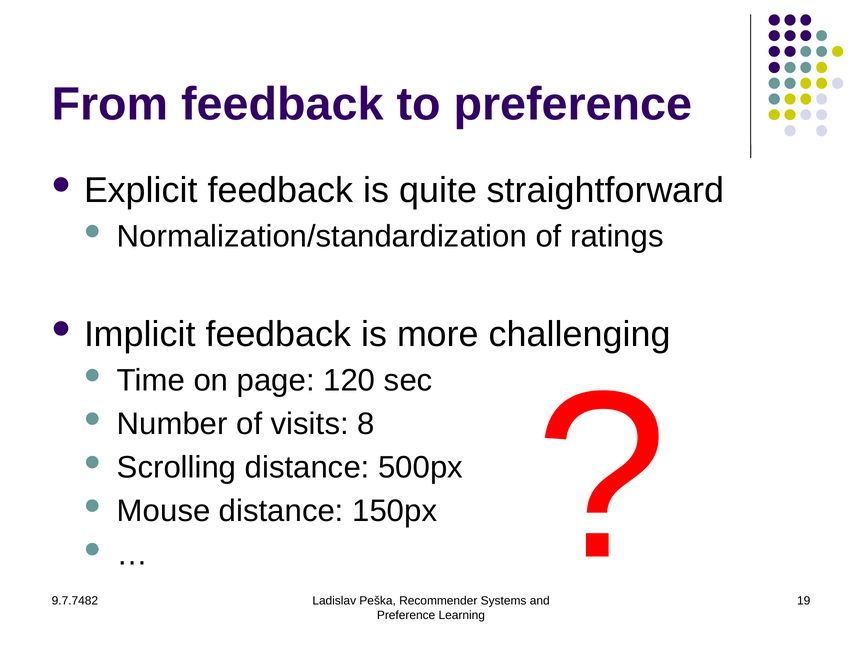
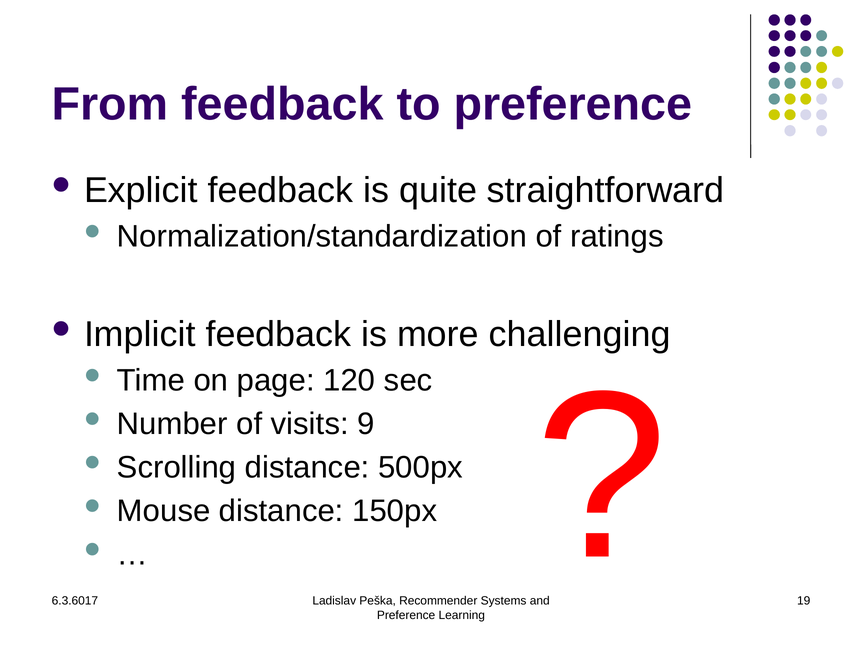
8: 8 -> 9 (366, 424)
9.7.7482: 9.7.7482 -> 6.3.6017 (75, 601)
